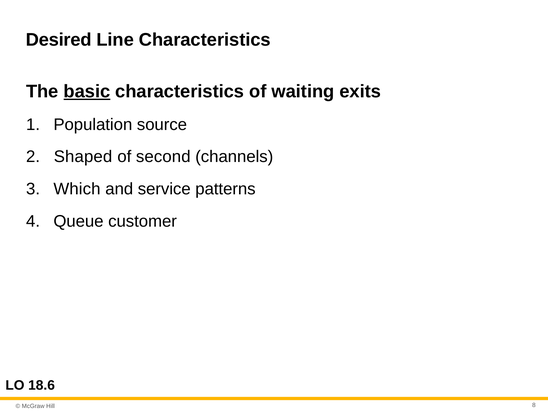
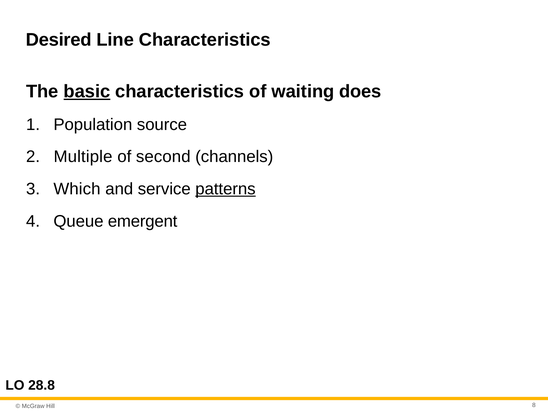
exits: exits -> does (360, 91)
Shaped: Shaped -> Multiple (83, 157)
patterns underline: none -> present (225, 189)
customer: customer -> emergent (143, 221)
18.6: 18.6 -> 28.8 (42, 385)
